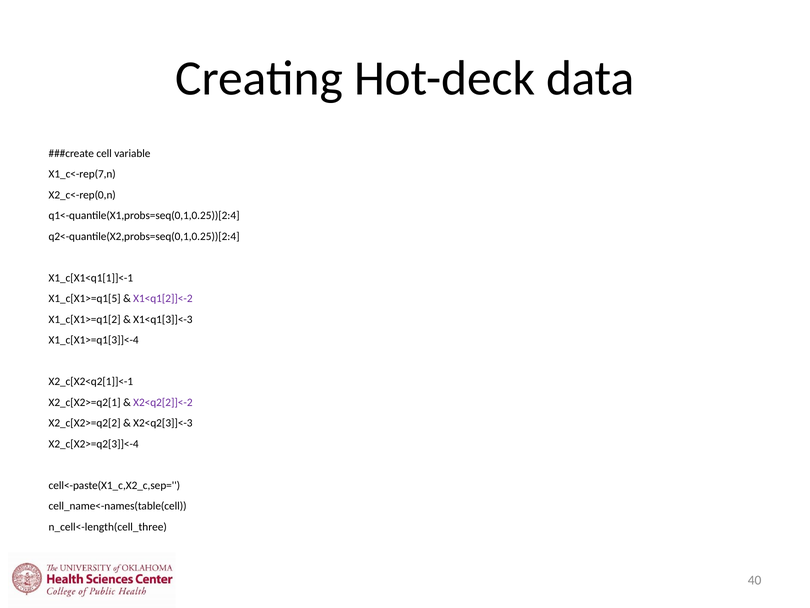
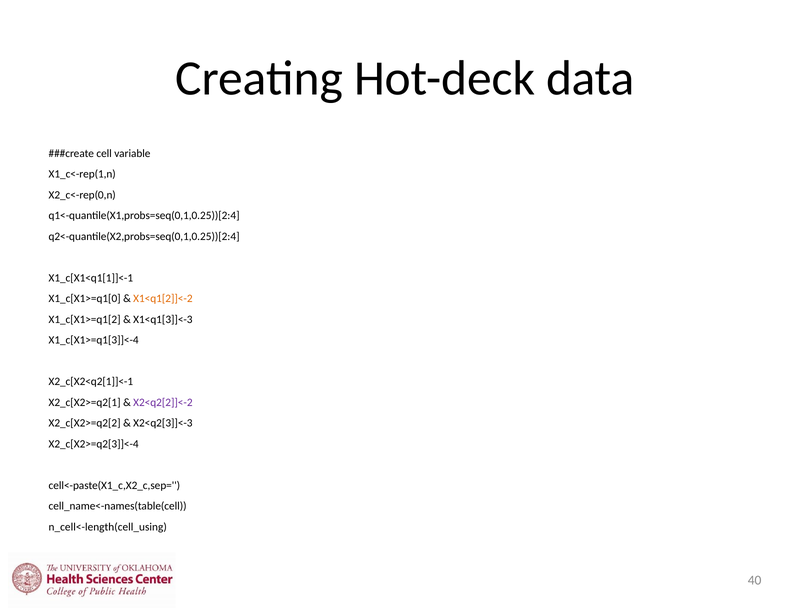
X1_c<-rep(7,n: X1_c<-rep(7,n -> X1_c<-rep(1,n (82, 174)
X1_c[X1>=q1[5: X1_c[X1>=q1[5 -> X1_c[X1>=q1[0 (85, 298)
X1<q1[2]]<-2 colour: purple -> orange (163, 298)
n_cell<-length(cell_three: n_cell<-length(cell_three -> n_cell<-length(cell_using (108, 526)
